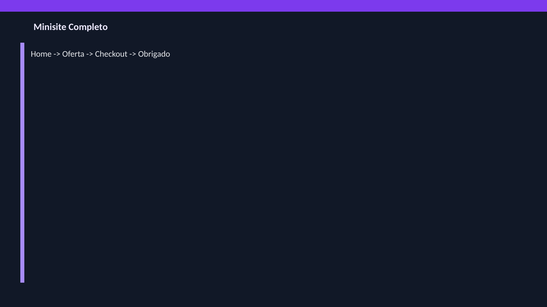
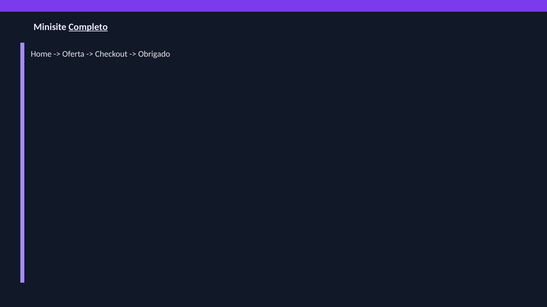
Completo underline: none -> present (88, 27)
